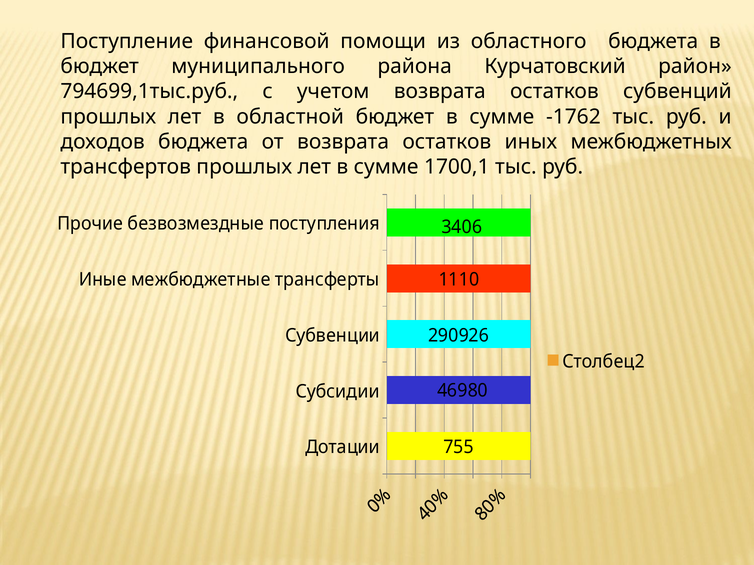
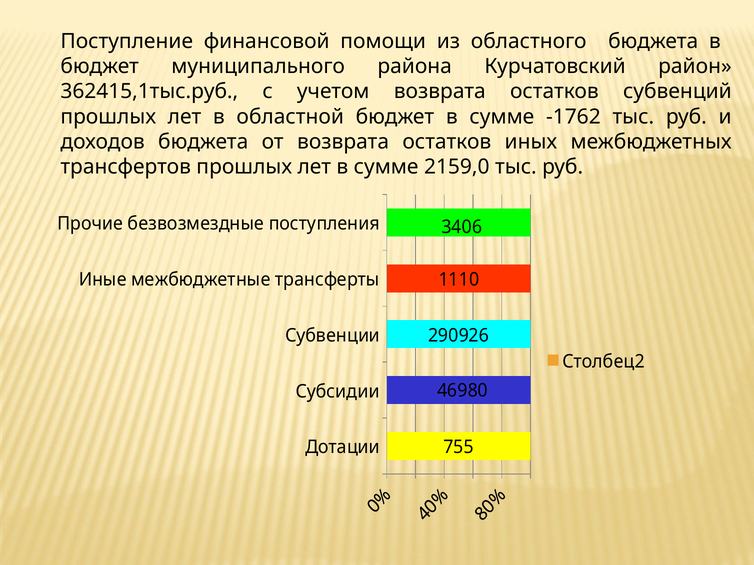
794699,1тыс.руб: 794699,1тыс.руб -> 362415,1тыс.руб (149, 92)
1700,1: 1700,1 -> 2159,0 (457, 167)
